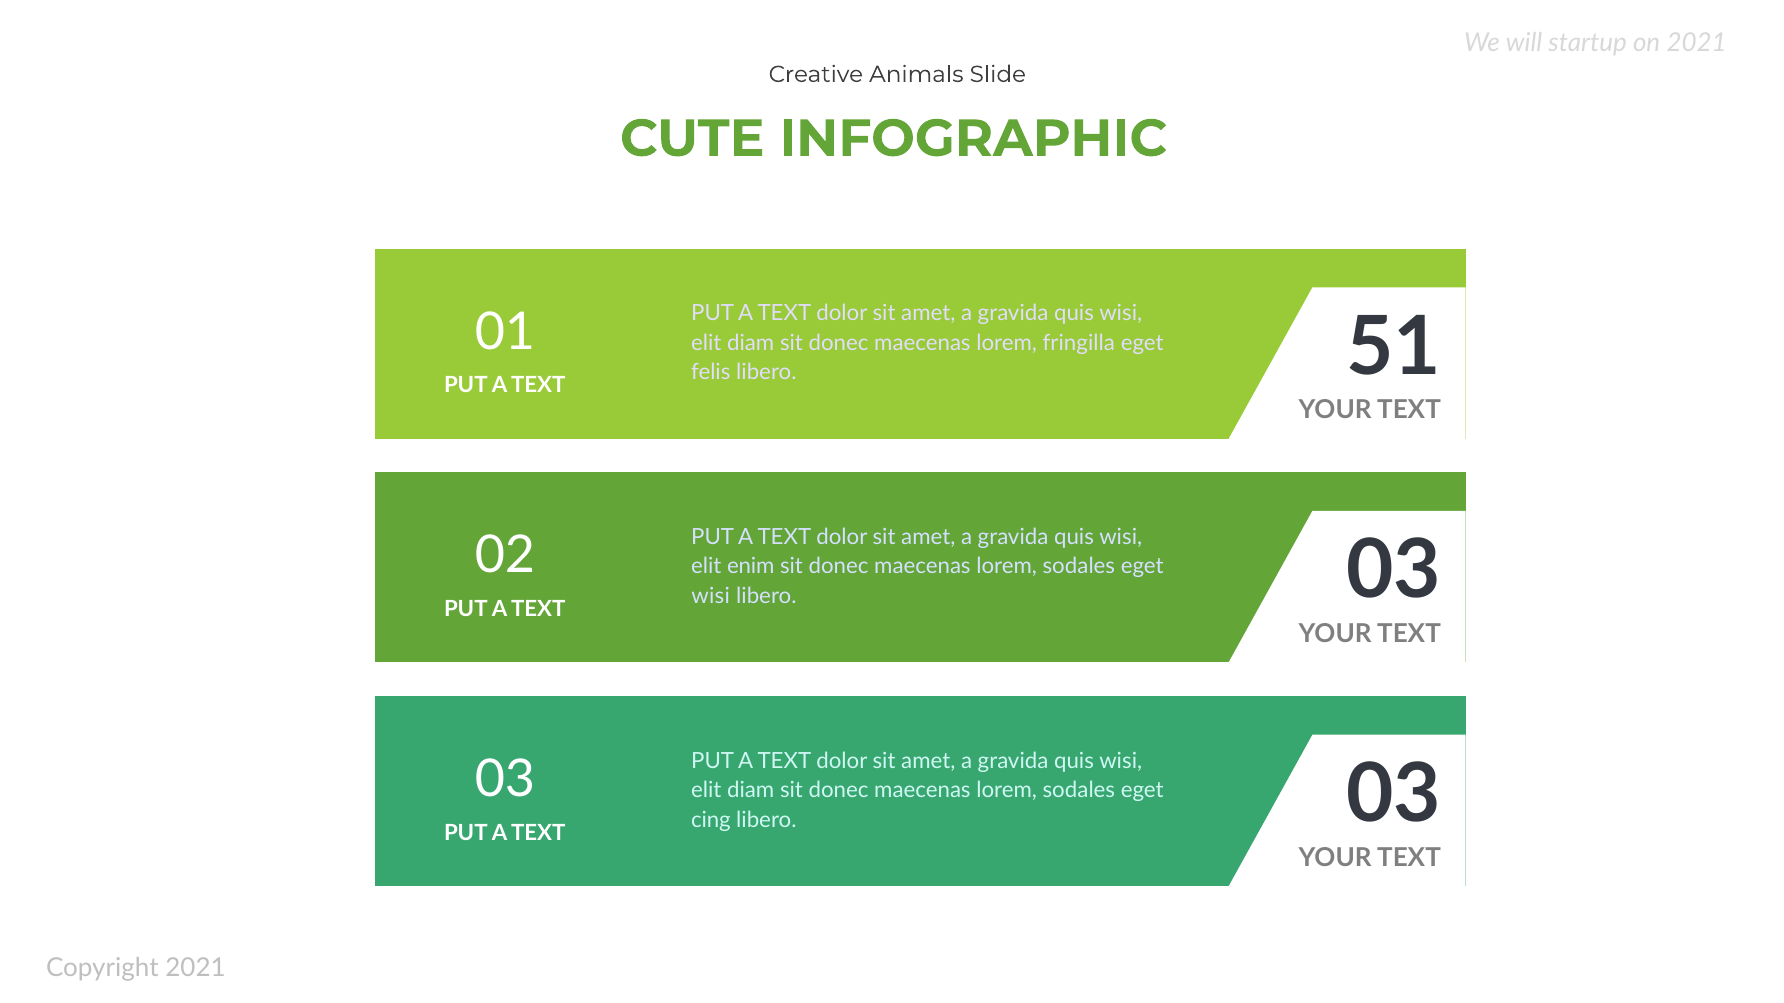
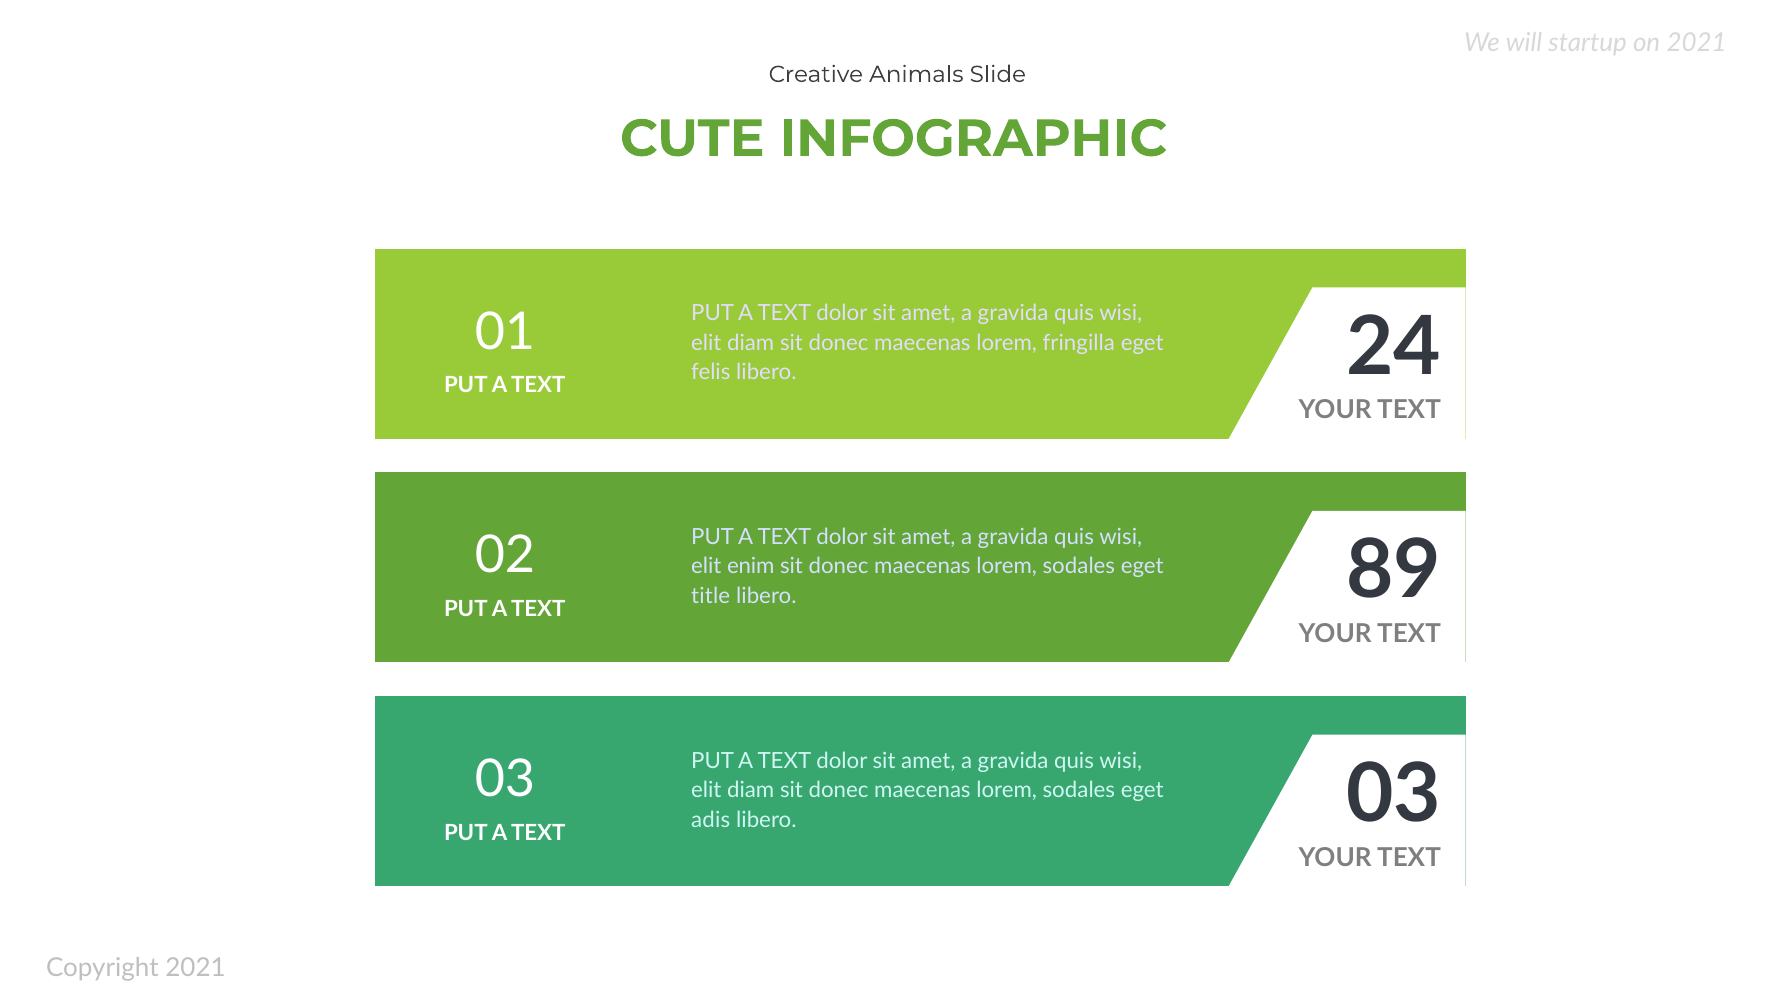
51: 51 -> 24 (1394, 348)
wisi: wisi -> title (711, 596)
03: 03 -> 89 (1394, 571)
cing: cing -> adis (711, 820)
